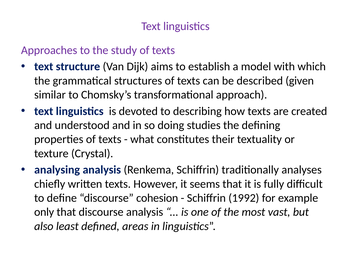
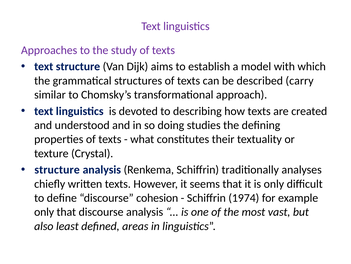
given: given -> carry (300, 80)
analysing: analysing -> structure (57, 169)
is fully: fully -> only (274, 183)
1992: 1992 -> 1974 (244, 197)
